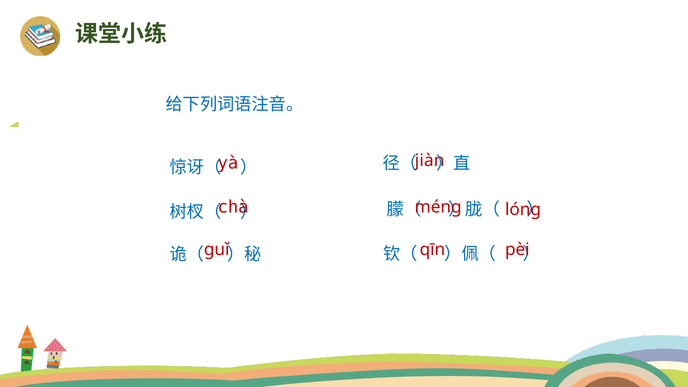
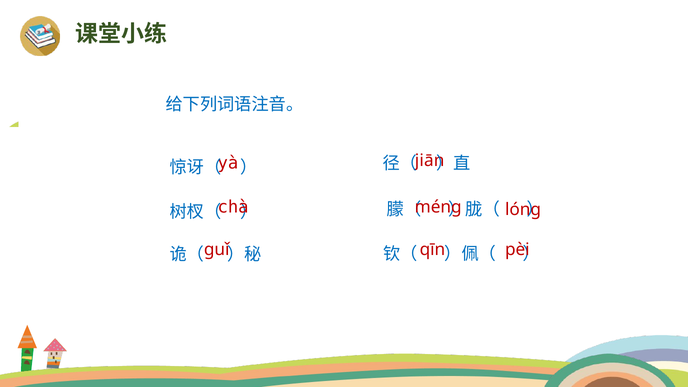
jiàn: jiàn -> jiān (430, 160)
